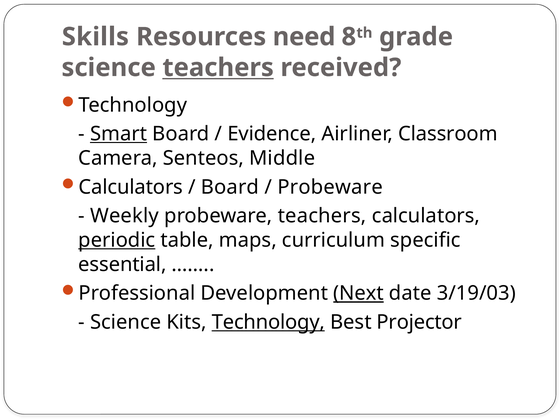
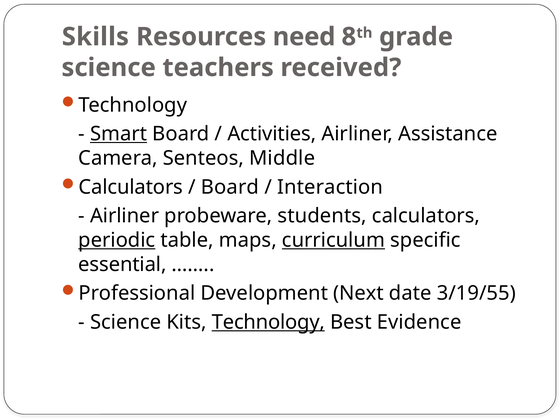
teachers underline: present -> none (218, 68)
Evidence: Evidence -> Activities (272, 134)
Classroom: Classroom -> Assistance (448, 134)
Probeware: Probeware -> Interaction (330, 187)
Weekly: Weekly -> Airliner (125, 216)
probeware teachers: teachers -> students (322, 216)
curriculum underline: none -> present (333, 240)
Next underline: present -> none (359, 293)
3/19/03: 3/19/03 -> 3/19/55 (476, 293)
Projector: Projector -> Evidence (419, 322)
